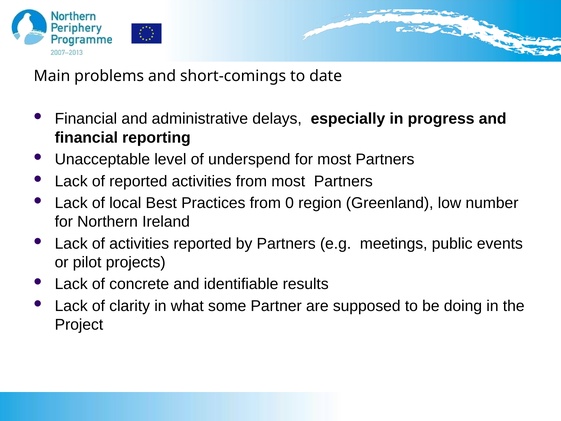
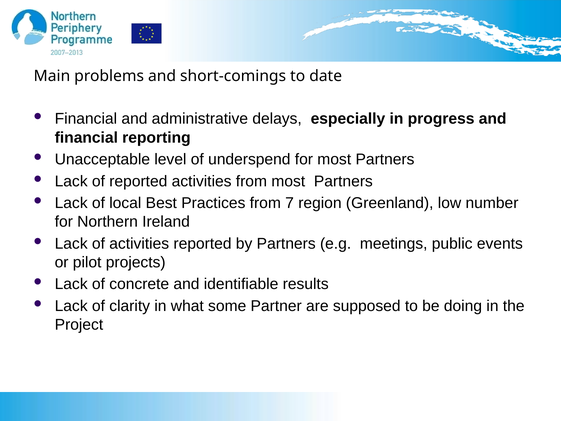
0: 0 -> 7 (290, 203)
